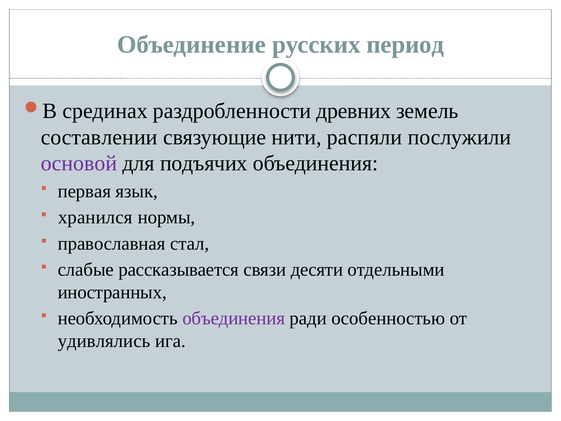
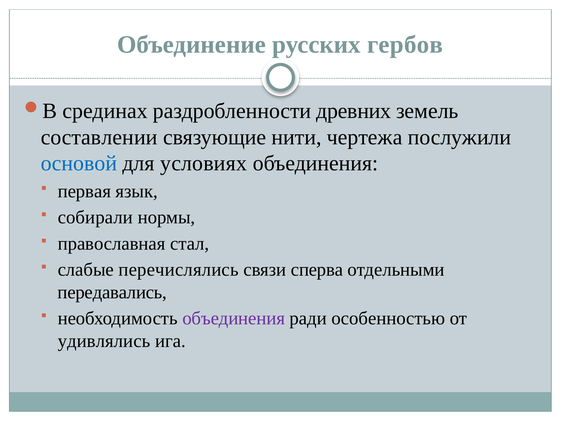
период: период -> гербов (405, 45)
распяли: распяли -> чертежа (365, 137)
основой colour: purple -> blue (79, 163)
подъячих: подъячих -> условиях (204, 163)
хранился: хранился -> собирали (95, 217)
рассказывается: рассказывается -> перечислялись (179, 270)
десяти: десяти -> сперва (317, 270)
иностранных: иностранных -> передавались (112, 292)
